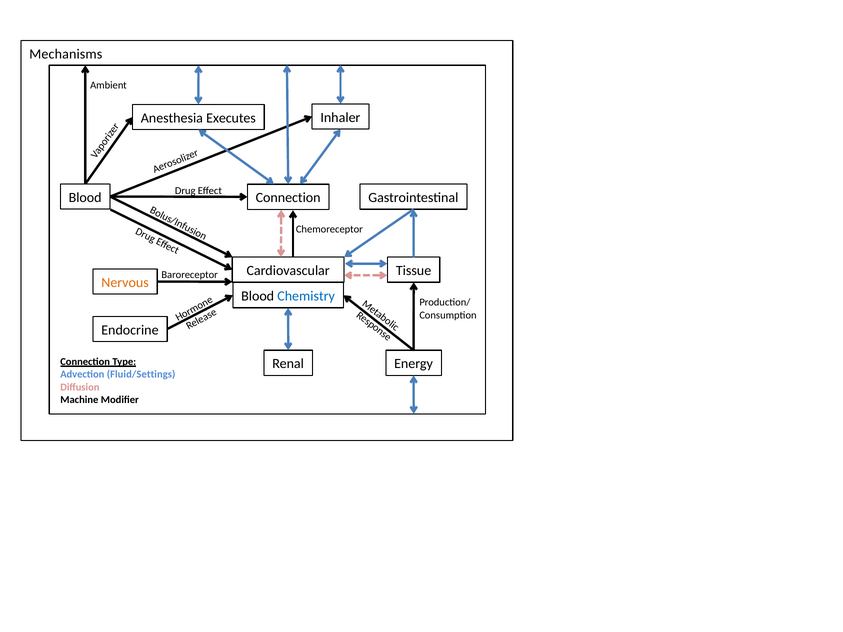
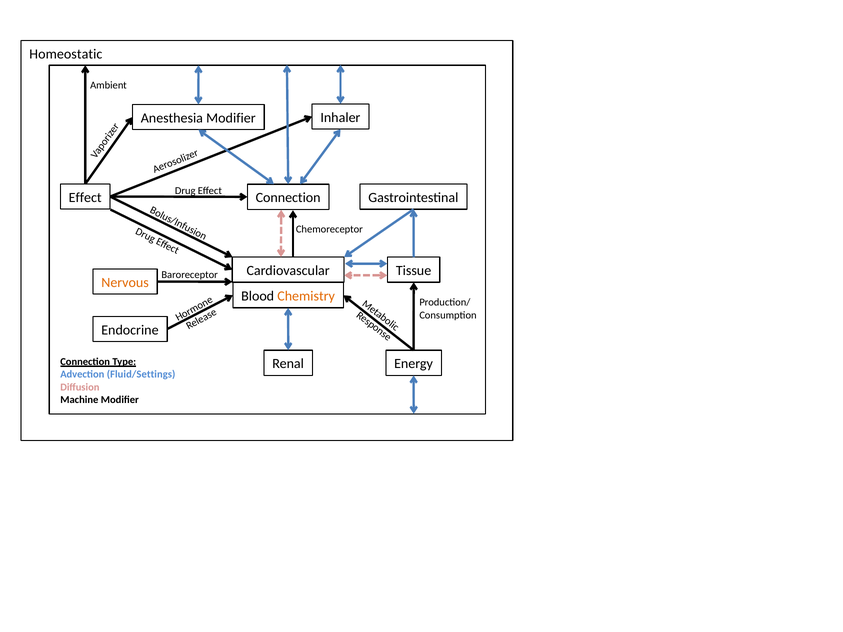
Mechanisms: Mechanisms -> Homeostatic (66, 54)
Anesthesia Executes: Executes -> Modifier (231, 118)
Blood: Blood -> Effect (85, 198)
Chemistry colour: blue -> orange (306, 296)
